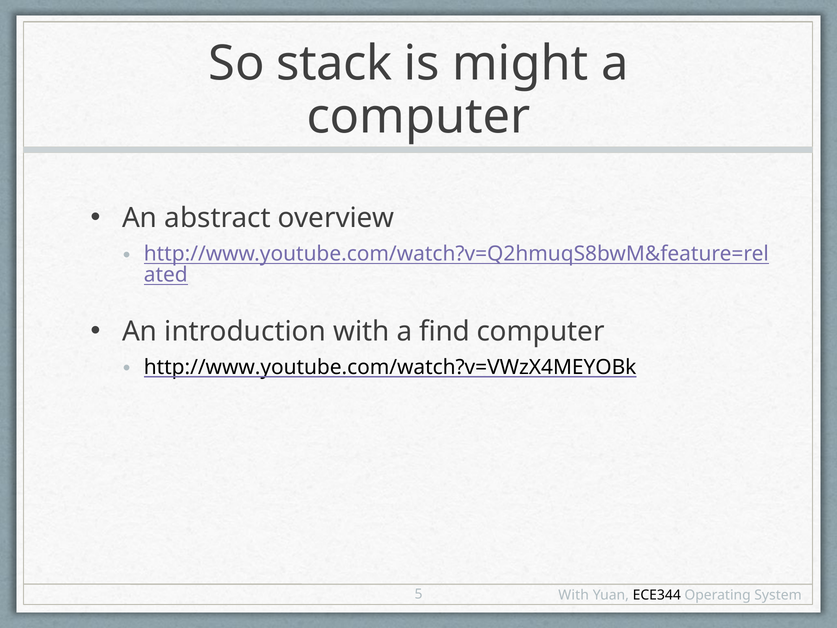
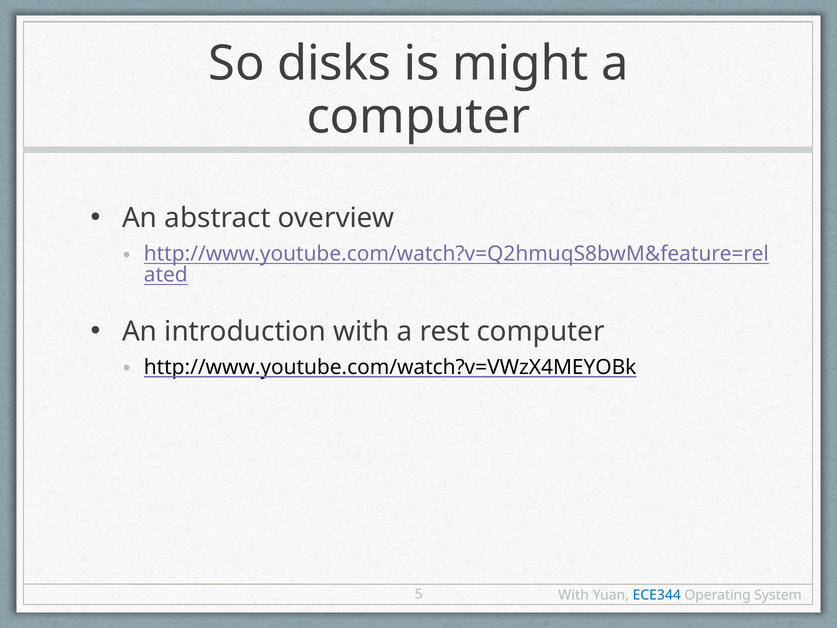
stack: stack -> disks (334, 64)
find: find -> rest (445, 331)
ECE344 colour: black -> blue (657, 595)
